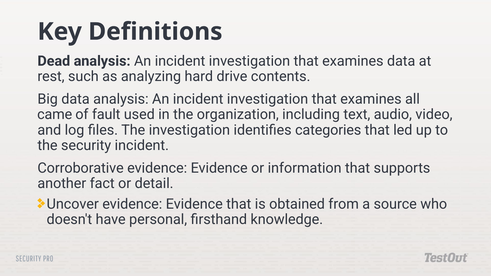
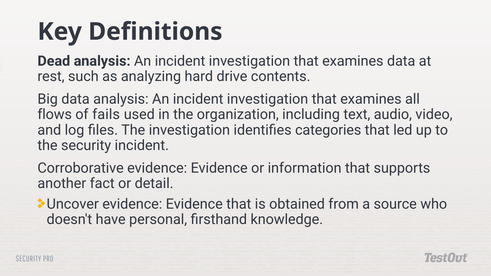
came: came -> flows (55, 115)
fault: fault -> fails (106, 115)
